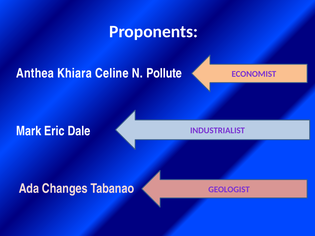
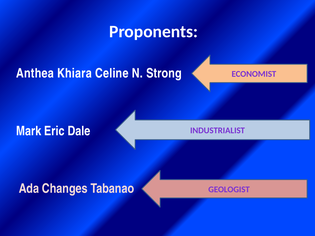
Pollute: Pollute -> Strong (164, 73)
